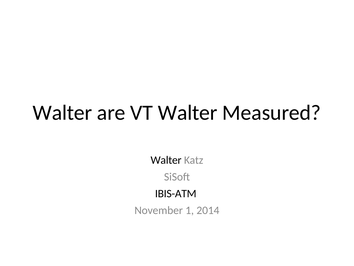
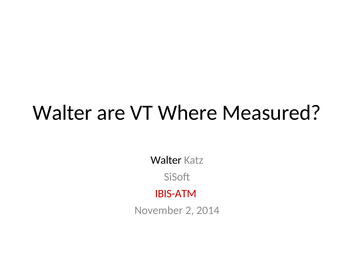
VT Walter: Walter -> Where (188, 113)
IBIS-ATM colour: black -> red (176, 193)
1: 1 -> 2 (190, 210)
